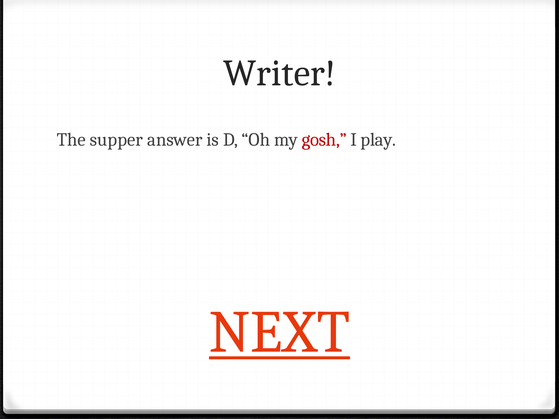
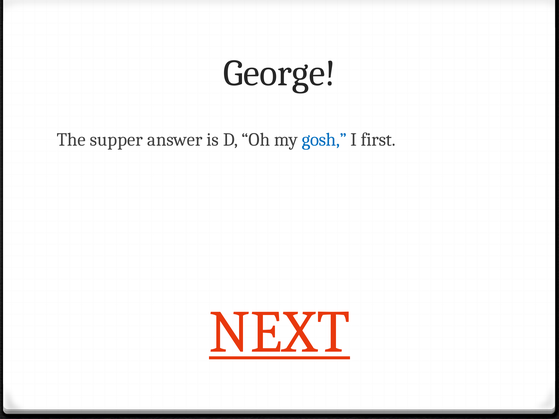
Writer: Writer -> George (280, 73)
gosh colour: red -> blue (324, 140)
play: play -> first (378, 140)
